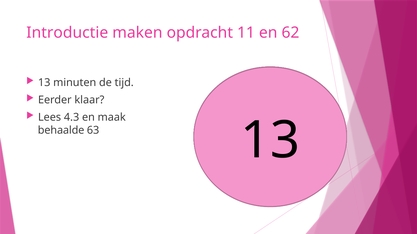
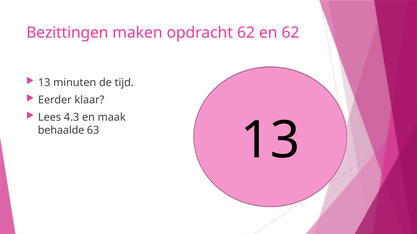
Introductie: Introductie -> Bezittingen (67, 33)
opdracht 11: 11 -> 62 (246, 33)
